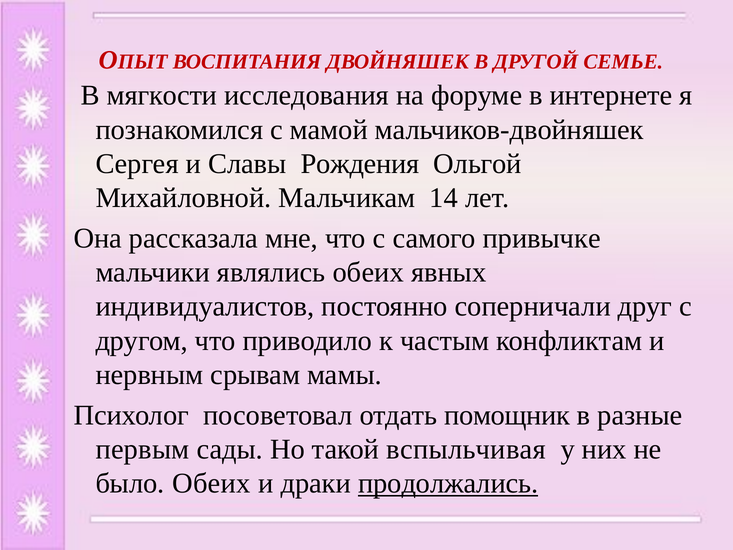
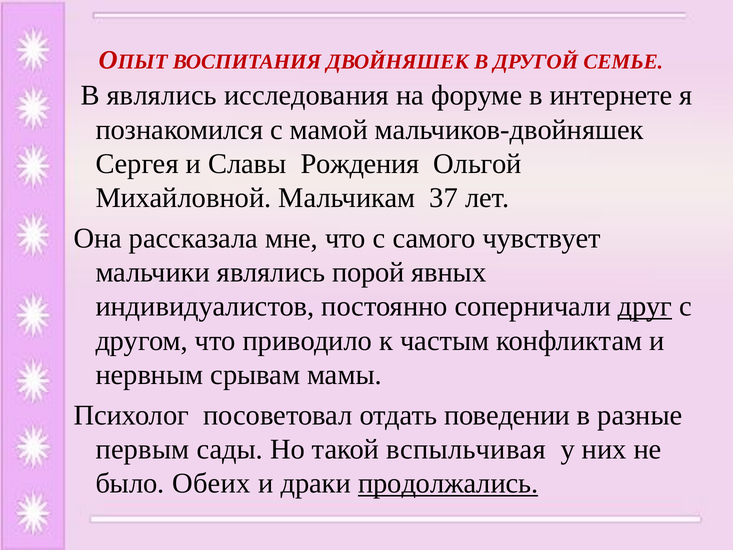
В мягкости: мягкости -> являлись (162, 95)
14: 14 -> 37 (444, 198)
привычке: привычке -> чувствует (542, 238)
являлись обеих: обеих -> порой (368, 272)
друг underline: none -> present (645, 306)
помощник: помощник -> поведении (507, 415)
